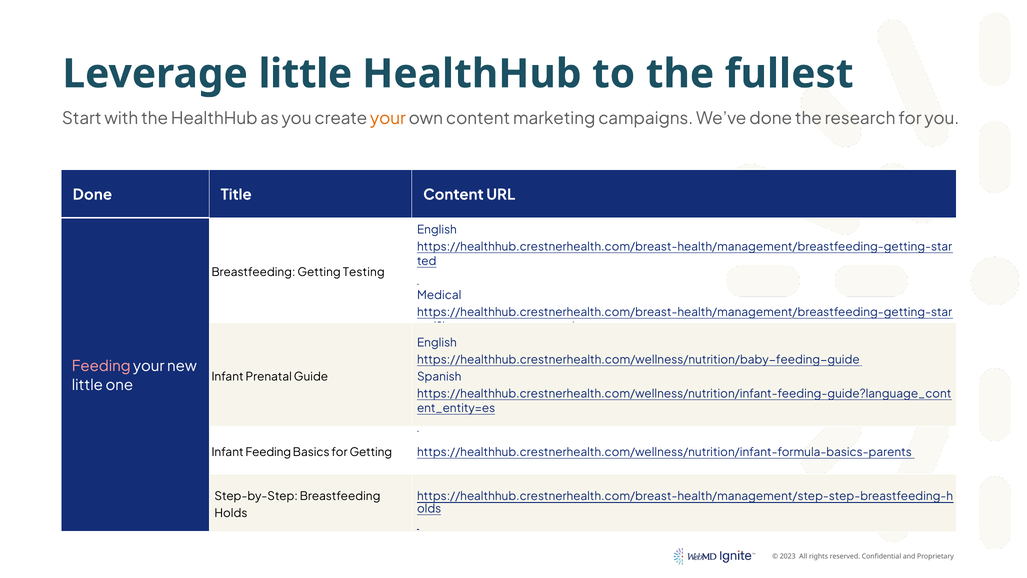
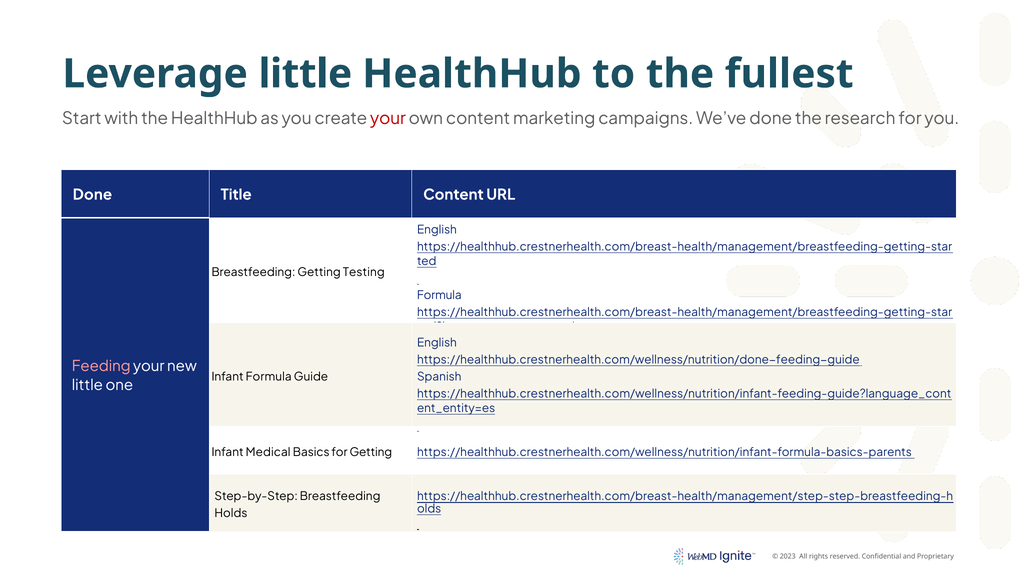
your colour: orange -> red (388, 119)
Medical: Medical -> Formula (439, 295)
https://healthhub.crestnerhealth.com/wellness/nutrition/baby-feeding-guide: https://healthhub.crestnerhealth.com/wellness/nutrition/baby-feeding-guide -> https://healthhub.crestnerhealth.com/wellness/nutrition/done-feeding-guide (638, 360)
Infant Prenatal: Prenatal -> Formula (269, 377)
Infant Feeding: Feeding -> Medical (268, 452)
